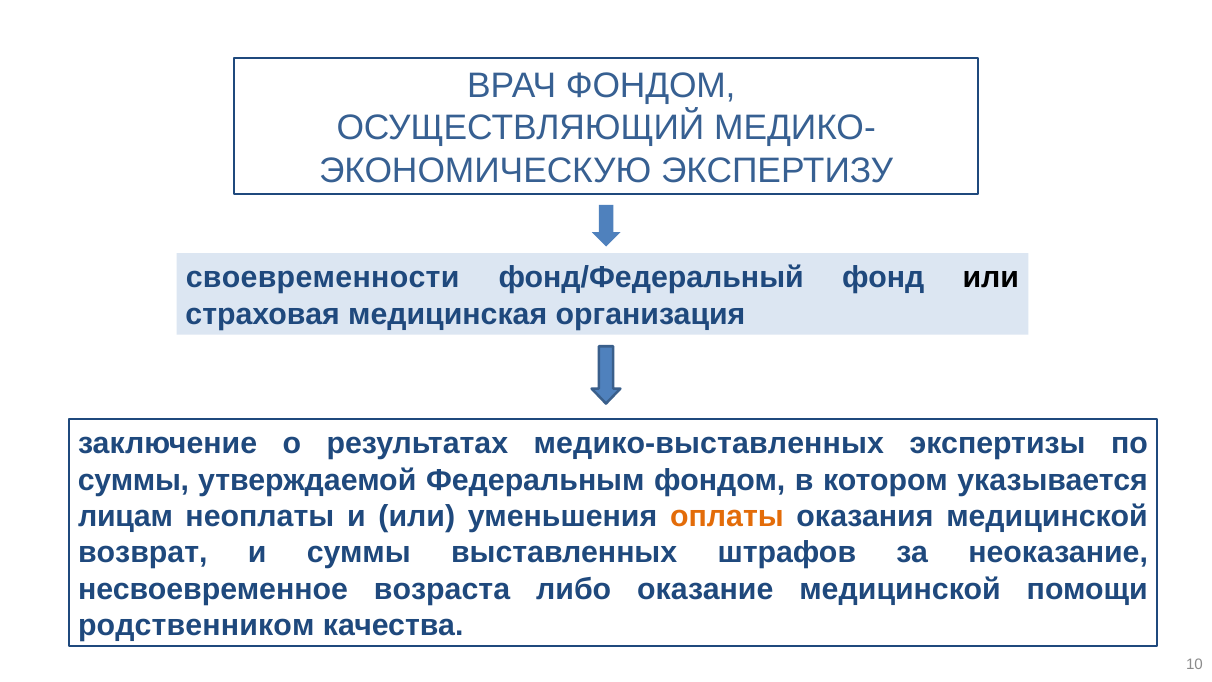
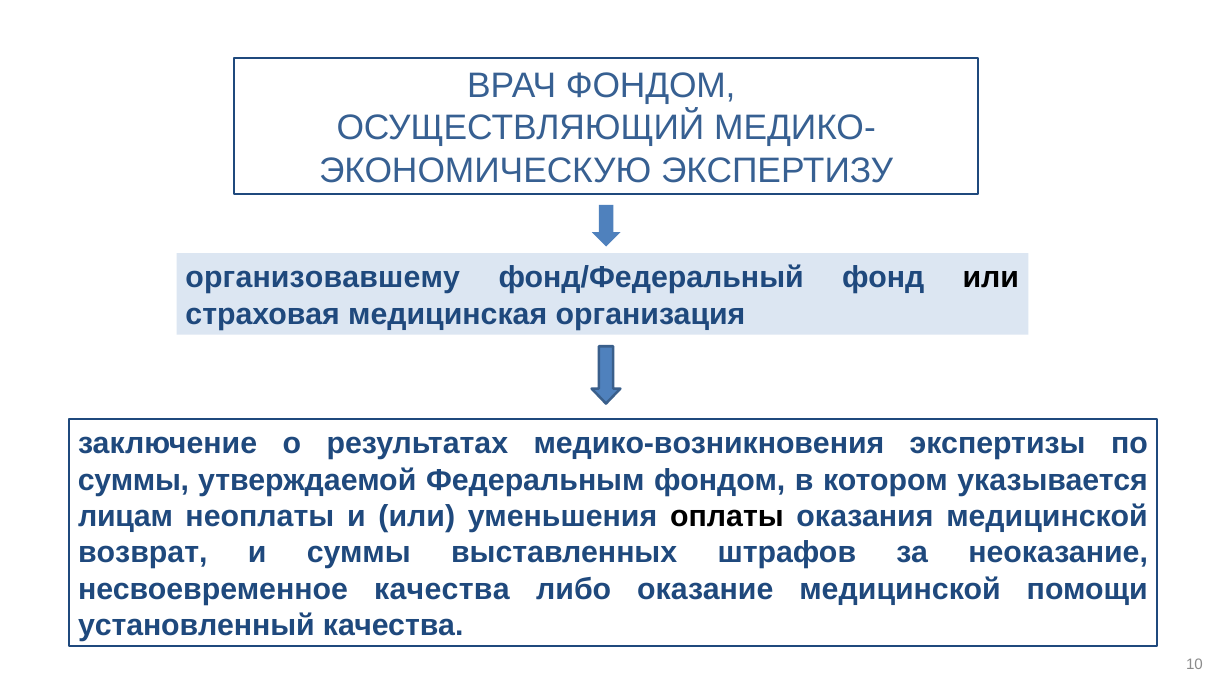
своевременности: своевременности -> организовавшему (323, 278)
медико-выставленных: медико-выставленных -> медико-возникновения (709, 443)
оплаты colour: orange -> black (727, 516)
несвоевременное возраста: возраста -> качества (442, 589)
родственником: родственником -> установленный (196, 625)
